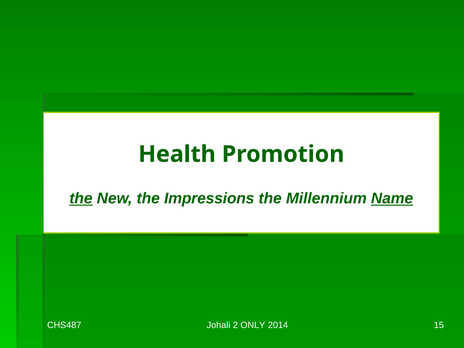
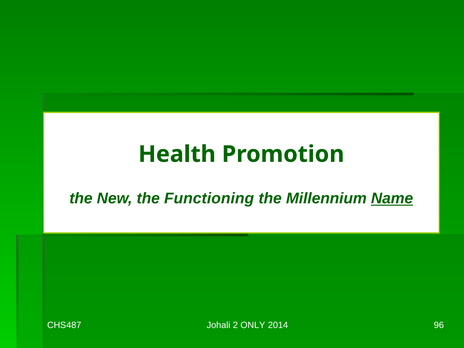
the underline: present -> none (81, 199)
Impressions: Impressions -> Functioning (209, 199)
15: 15 -> 96 (439, 325)
